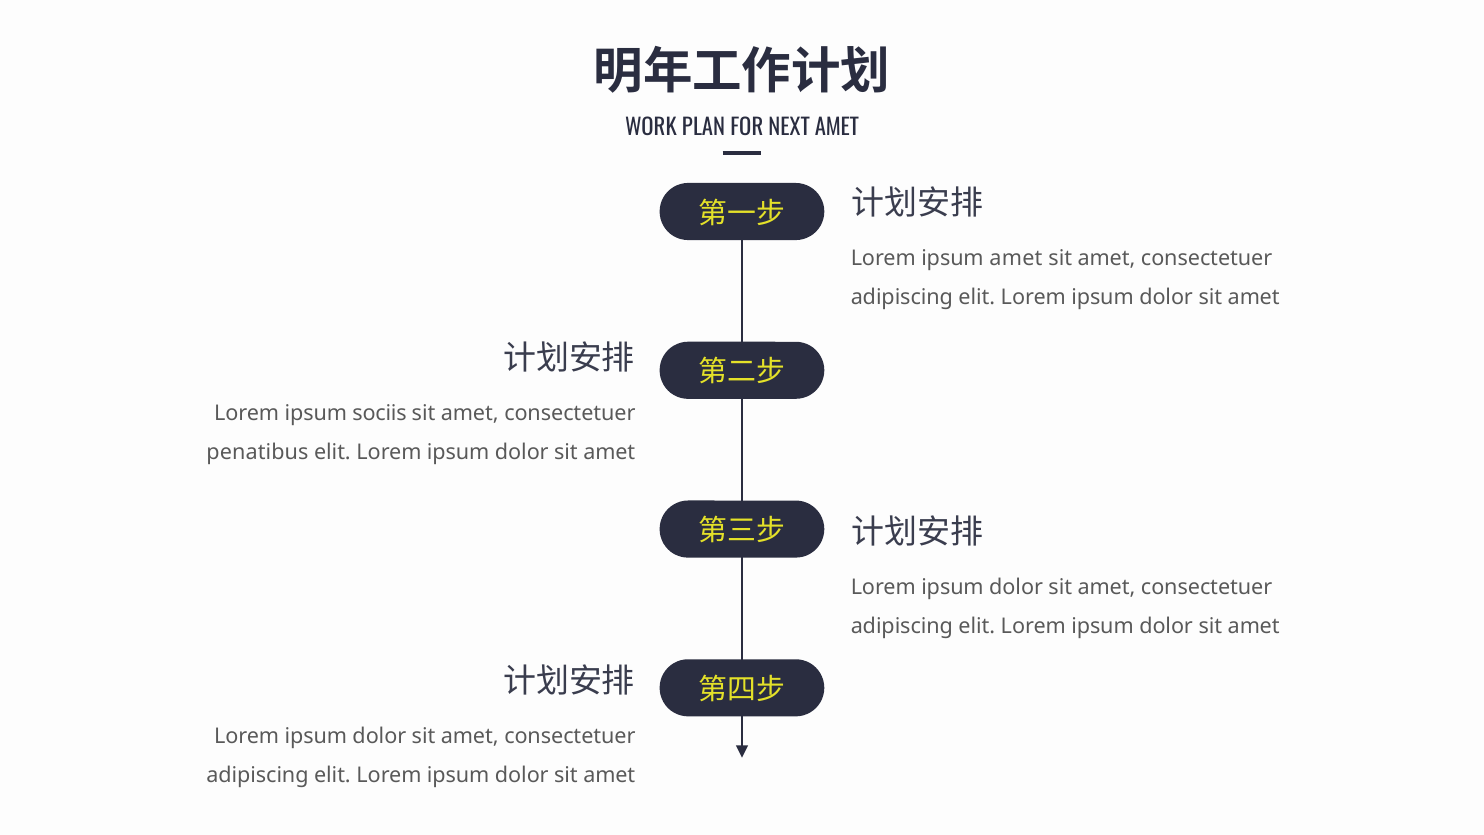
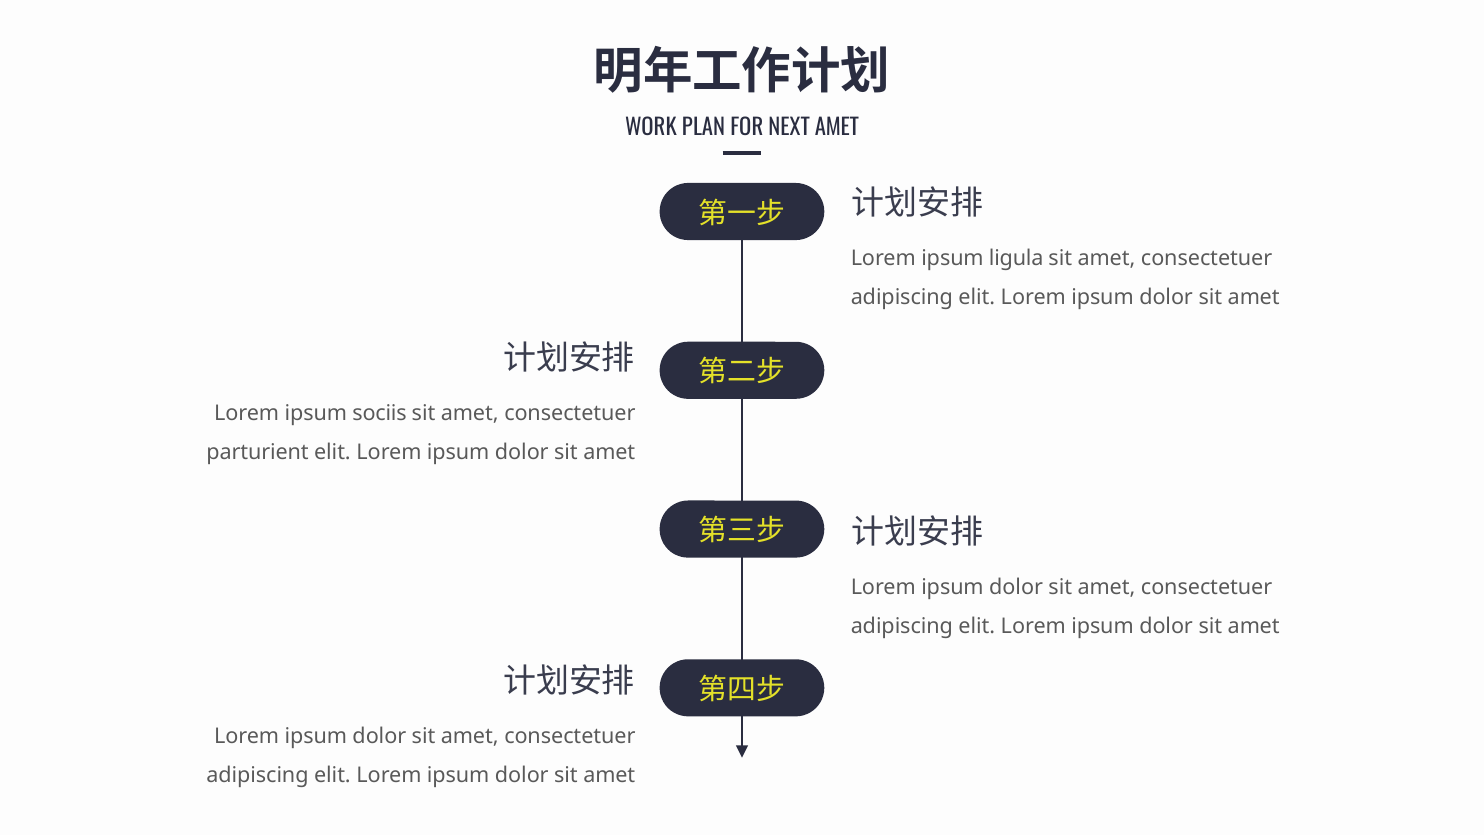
ipsum amet: amet -> ligula (1016, 258)
penatibus: penatibus -> parturient (258, 452)
